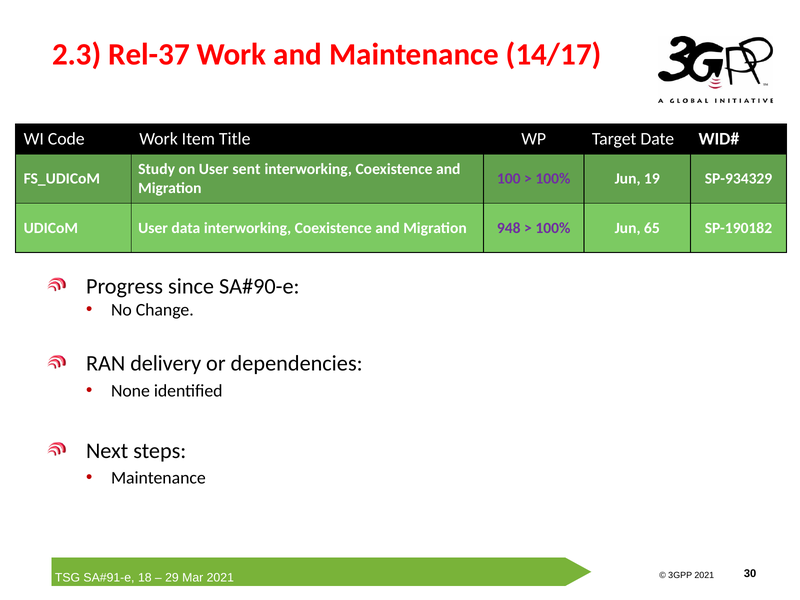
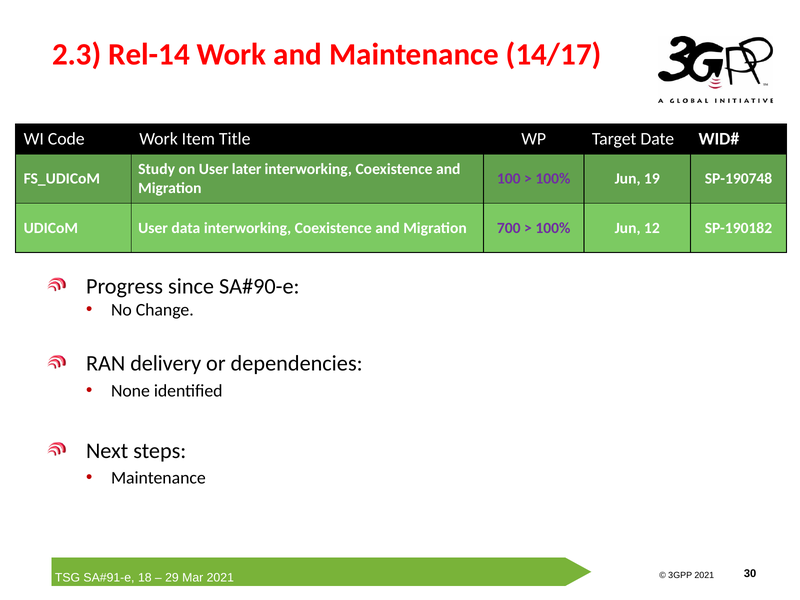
Rel-37: Rel-37 -> Rel-14 (149, 55)
sent: sent -> later (247, 169)
SP-934329: SP-934329 -> SP-190748 (738, 179)
948: 948 -> 700 (509, 228)
65: 65 -> 12 (652, 228)
